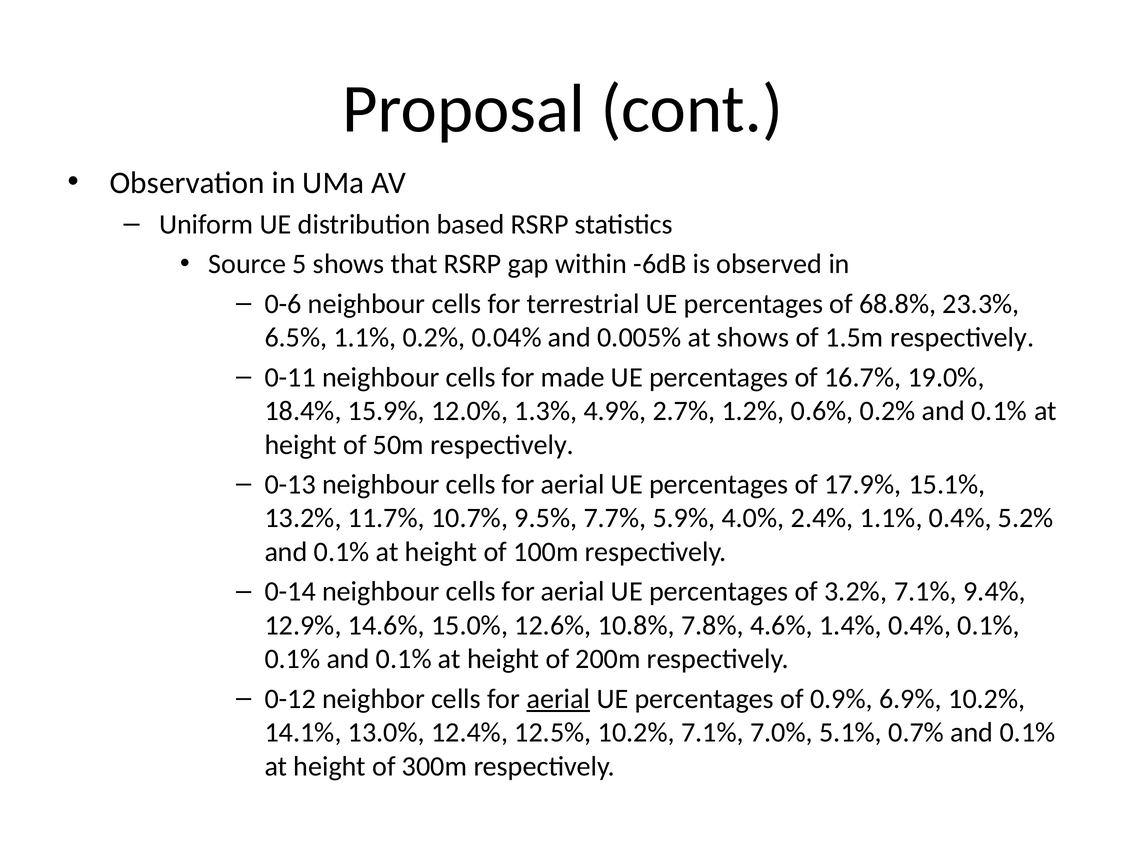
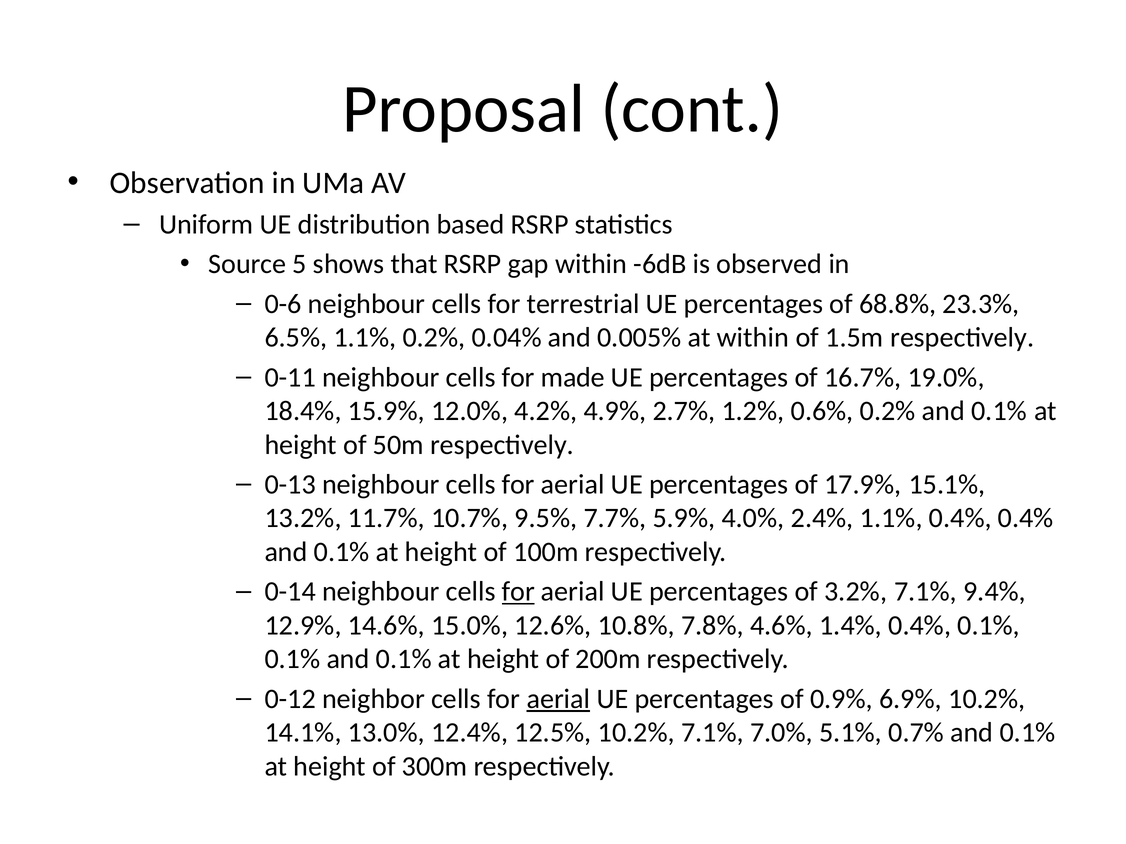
at shows: shows -> within (753, 338)
1.3%: 1.3% -> 4.2% (546, 411)
0.4% 5.2%: 5.2% -> 0.4% (1026, 519)
for underline: none -> present (518, 592)
